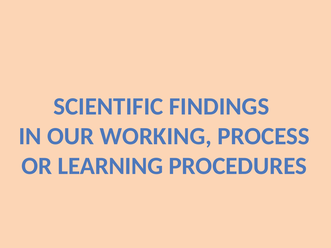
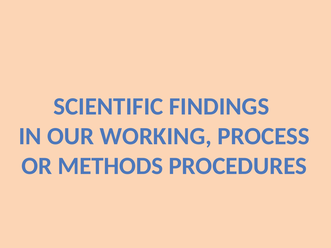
LEARNING: LEARNING -> METHODS (110, 166)
